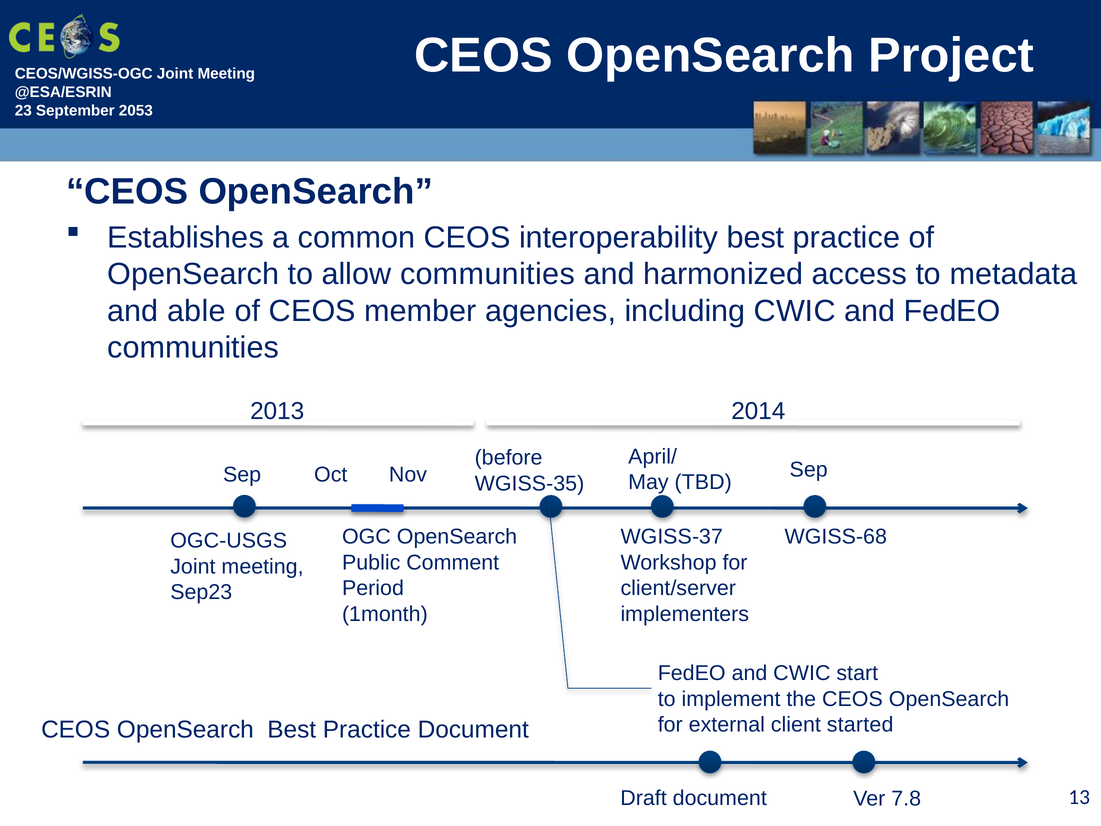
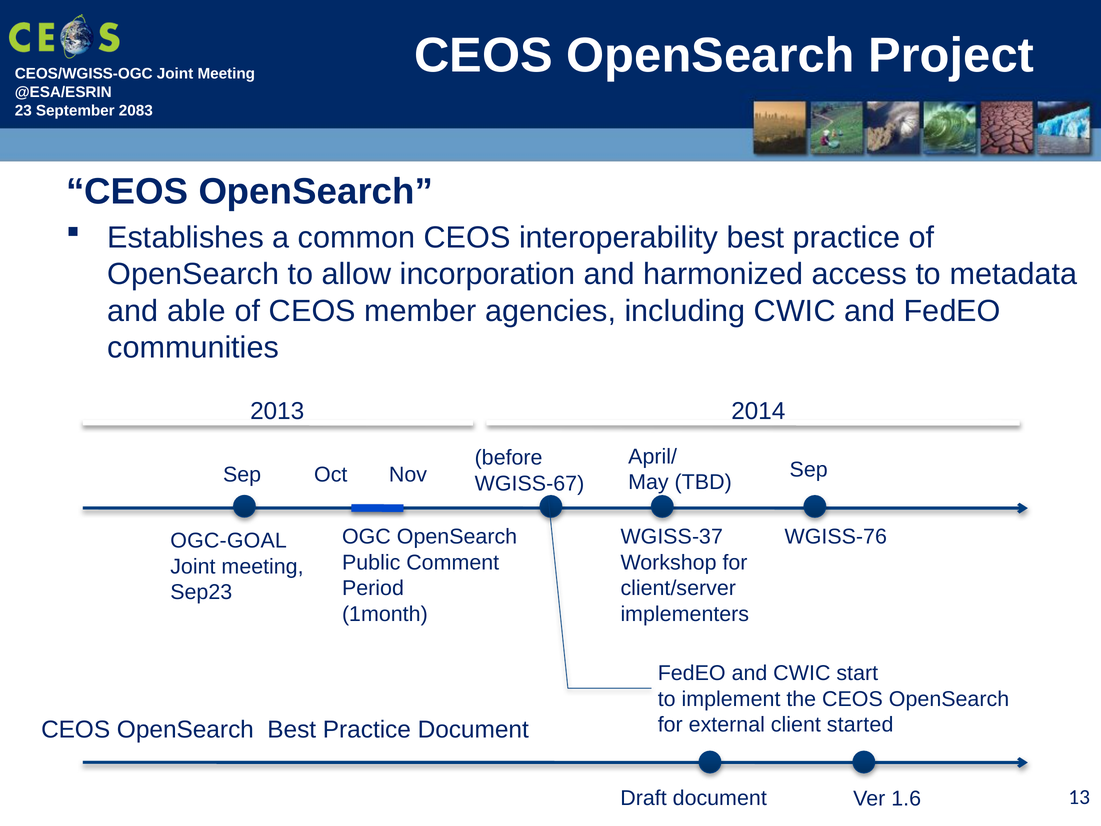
2053: 2053 -> 2083 (136, 111)
allow communities: communities -> incorporation (488, 274)
WGISS-35: WGISS-35 -> WGISS-67 (530, 483)
WGISS-68: WGISS-68 -> WGISS-76 (836, 537)
OGC-USGS: OGC-USGS -> OGC-GOAL (229, 541)
7.8: 7.8 -> 1.6 (906, 798)
